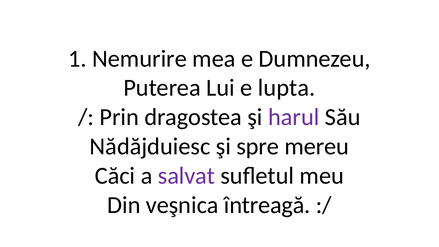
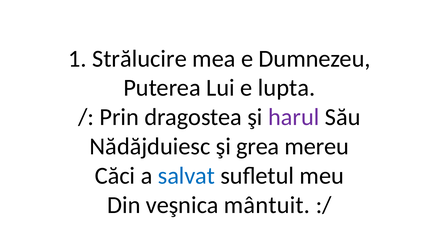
Nemurire: Nemurire -> Strălucire (139, 59)
spre: spre -> grea (258, 146)
salvat colour: purple -> blue (186, 176)
întreagă: întreagă -> mântuit (267, 205)
